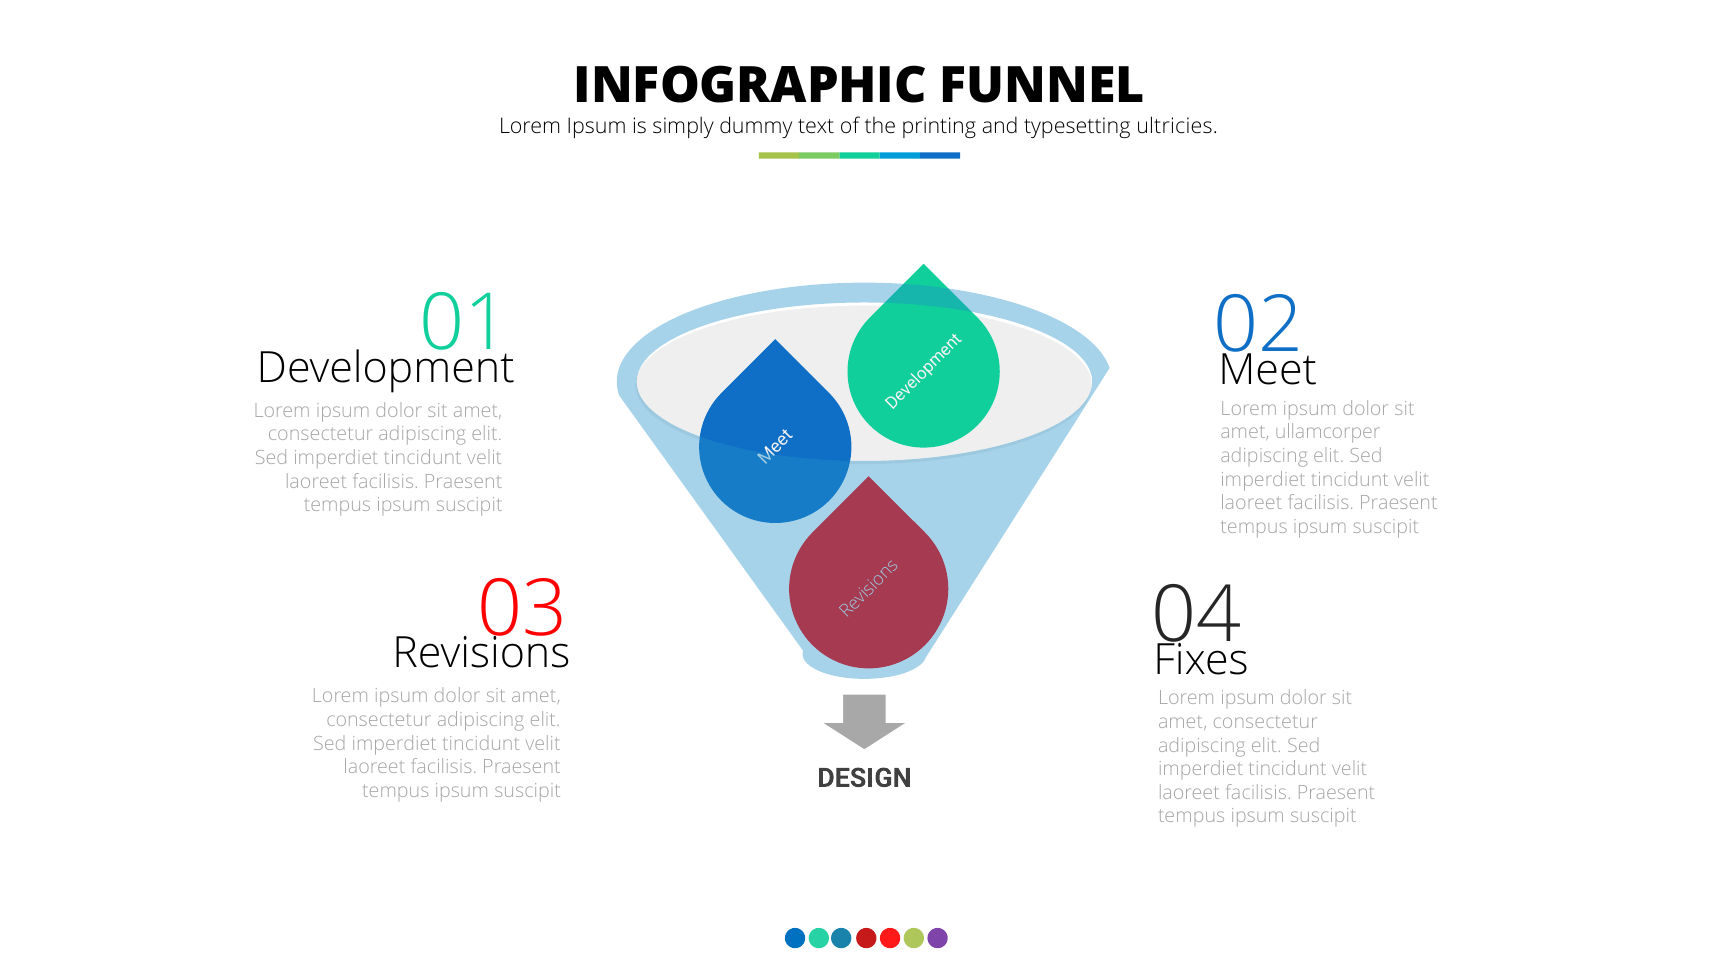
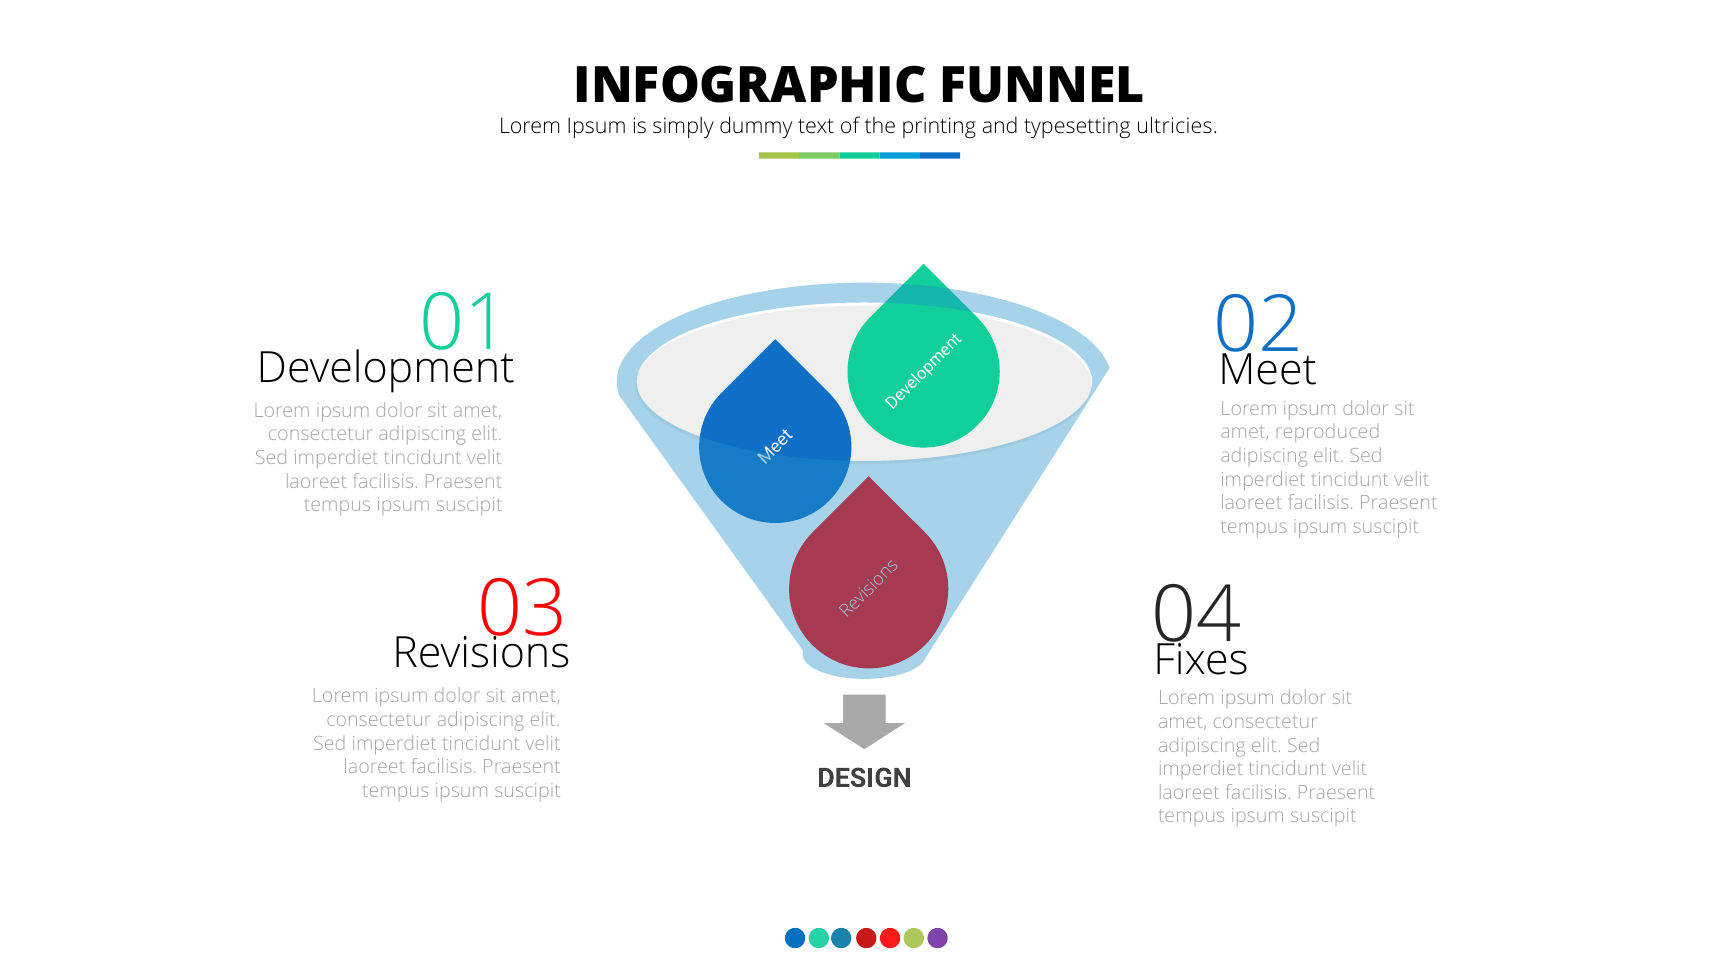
ullamcorper: ullamcorper -> reproduced (1328, 432)
